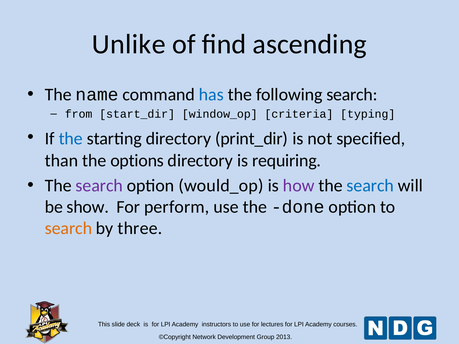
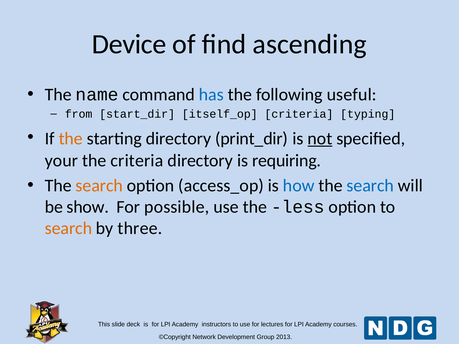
Unlike: Unlike -> Device (129, 44)
following search: search -> useful (352, 95)
window_op: window_op -> itself_op (220, 114)
the colour: blue -> orange (71, 139)
not underline: none -> present (320, 139)
than: than -> your (61, 161)
the options: options -> criteria (137, 161)
search colour: purple -> orange (99, 186)
would_op: would_op -> access_op (221, 186)
how colour: purple -> blue (299, 186)
perform: perform -> possible (177, 207)
done: done -> less (298, 207)
